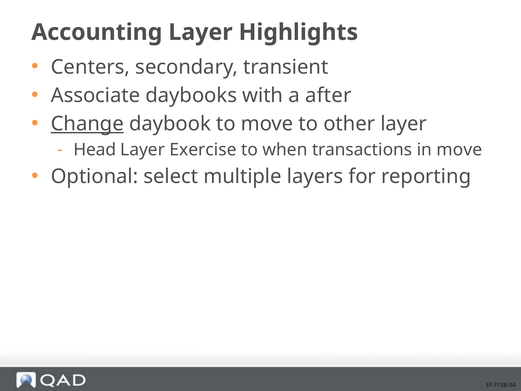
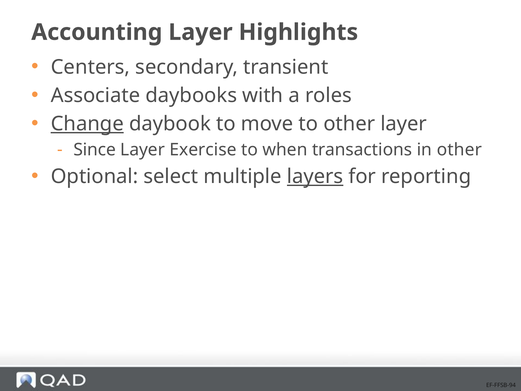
after: after -> roles (328, 95)
Head: Head -> Since (95, 150)
in move: move -> other (459, 150)
layers underline: none -> present (315, 176)
